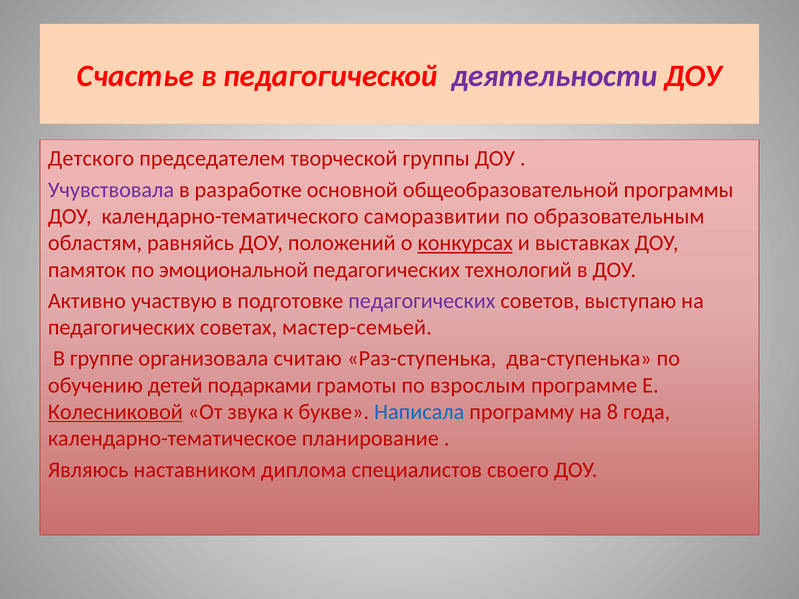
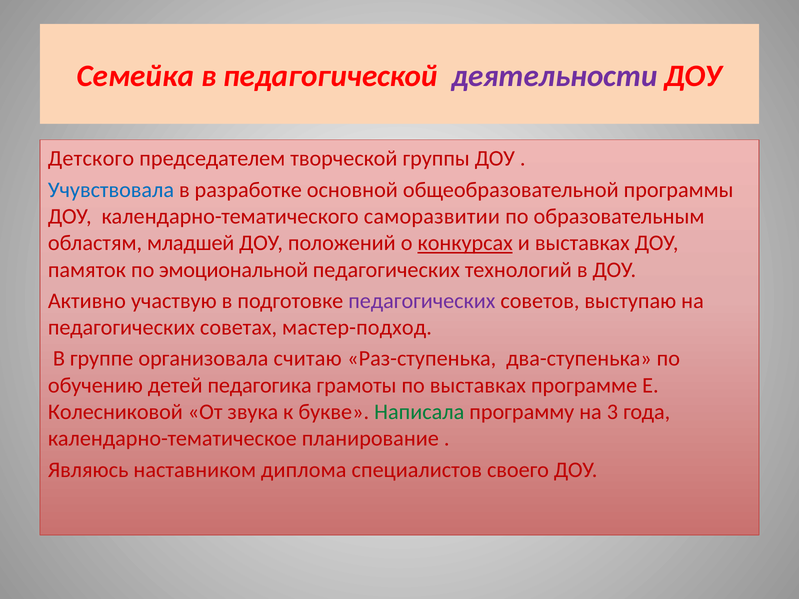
Счастье: Счастье -> Семейка (135, 76)
Учувствовала colour: purple -> blue (111, 190)
равняйсь: равняйсь -> младшей (191, 243)
мастер-семьей: мастер-семьей -> мастер-подход (357, 328)
подарками: подарками -> педагогика (260, 385)
по взрослым: взрослым -> выставках (478, 385)
Колесниковой underline: present -> none (115, 412)
Написала colour: blue -> green (419, 412)
8: 8 -> 3 (612, 412)
